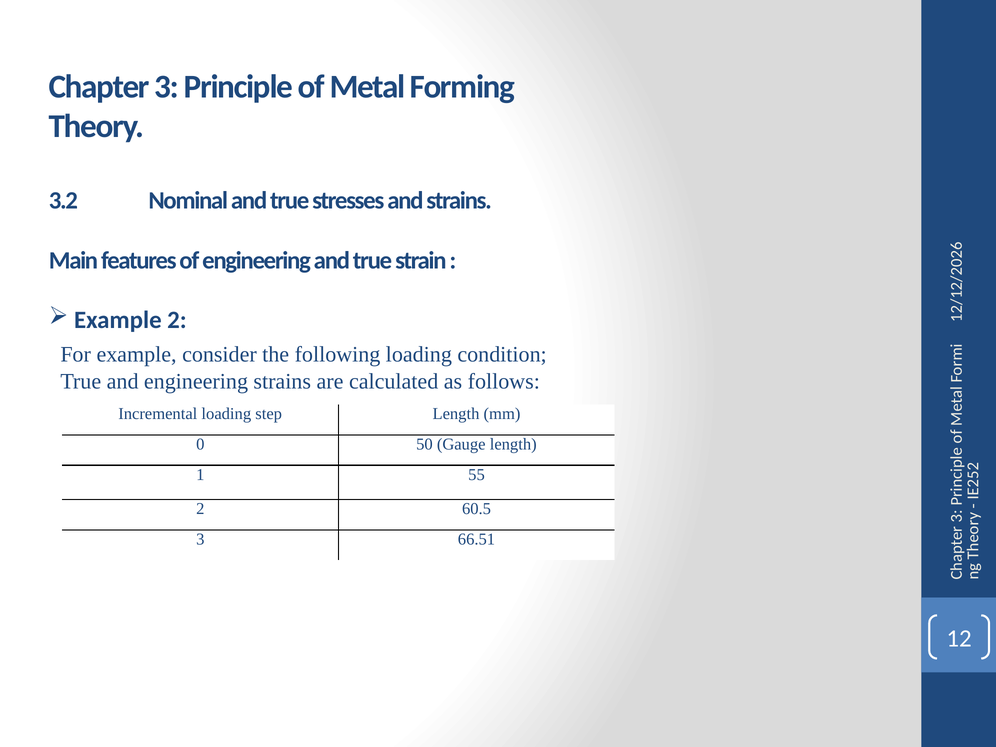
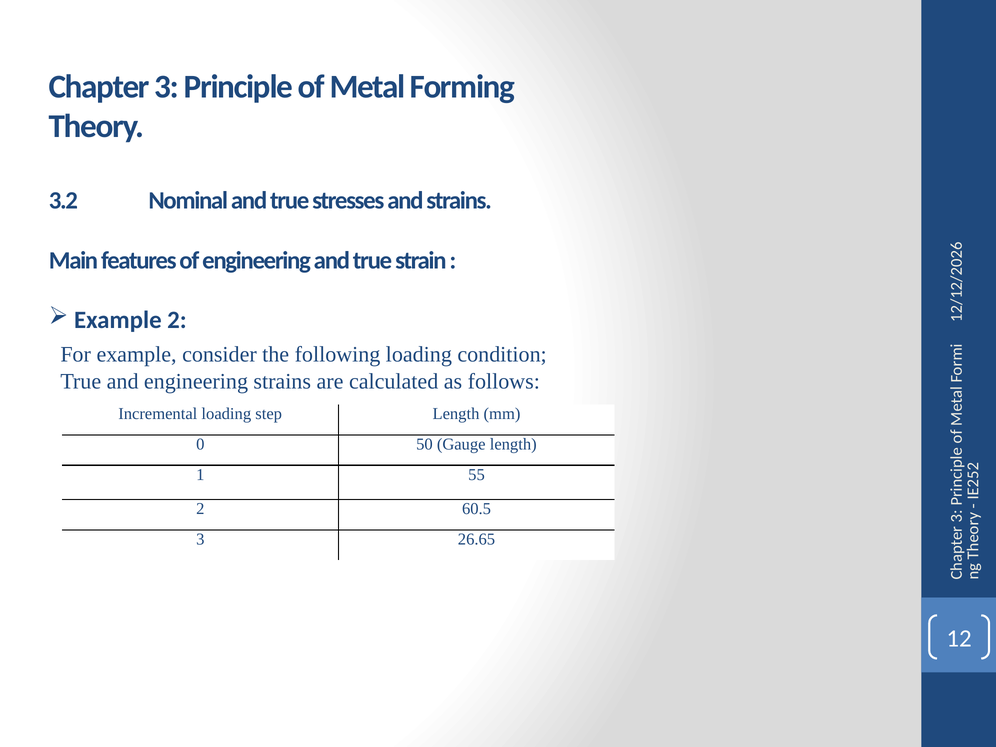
66.51: 66.51 -> 26.65 (476, 539)
